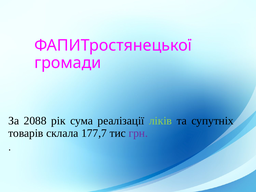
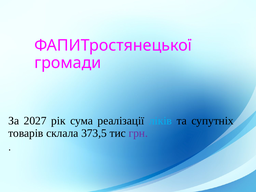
2088: 2088 -> 2027 (35, 121)
ліків colour: light green -> light blue (161, 121)
177,7: 177,7 -> 373,5 (94, 133)
